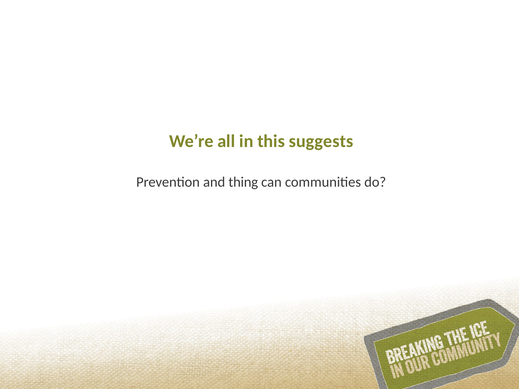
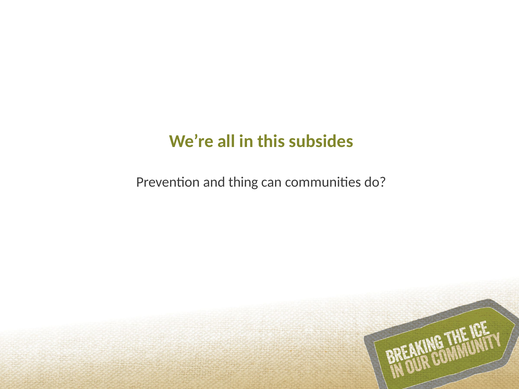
suggests: suggests -> subsides (321, 141)
